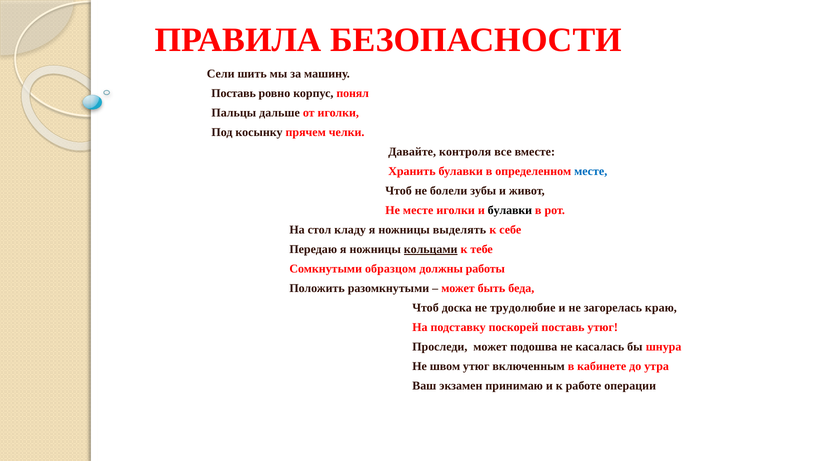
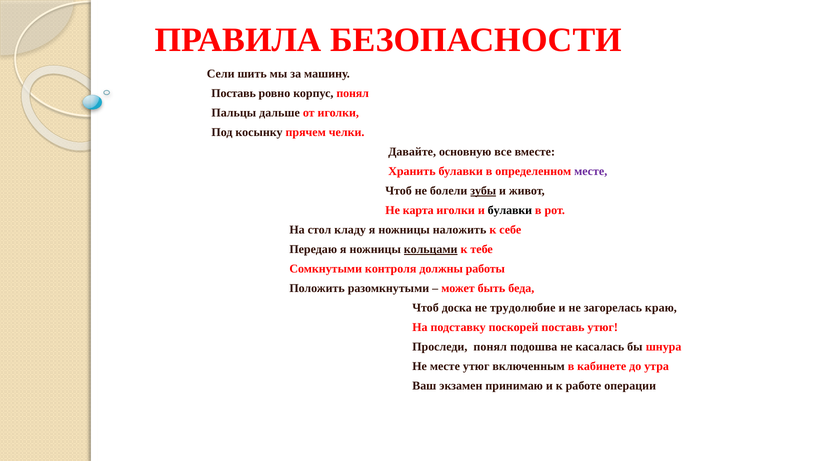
контроля: контроля -> основную (465, 152)
месте colour: blue -> purple (591, 171)
зубы underline: none -> present (483, 191)
Не месте: месте -> карта (418, 210)
выделять: выделять -> наложить (460, 230)
образцом: образцом -> контроля (391, 269)
Проследи может: может -> понял (490, 347)
Не швом: швом -> месте (445, 366)
